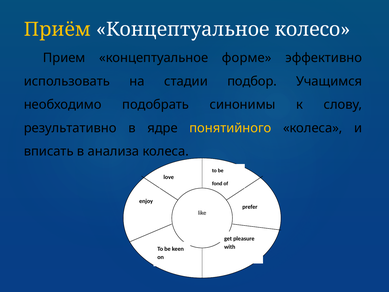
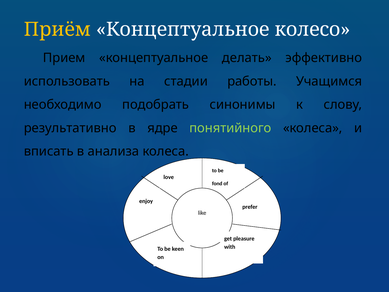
форме: форме -> делать (247, 58)
подбор: подбор -> работы (252, 81)
понятийного colour: yellow -> light green (230, 128)
